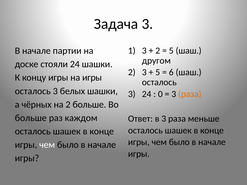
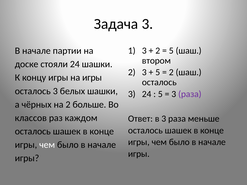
другом: другом -> втором (156, 61)
6: 6 -> 2 (171, 72)
0: 0 -> 5 (160, 94)
раза colour: orange -> purple (190, 94)
больше: больше -> классов (31, 118)
